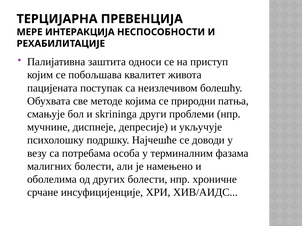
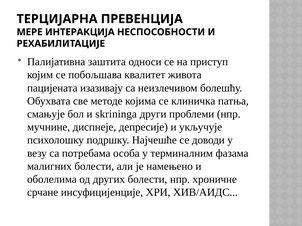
поступак: поступак -> изазивају (102, 88)
природни: природни -> клиничка (193, 101)
